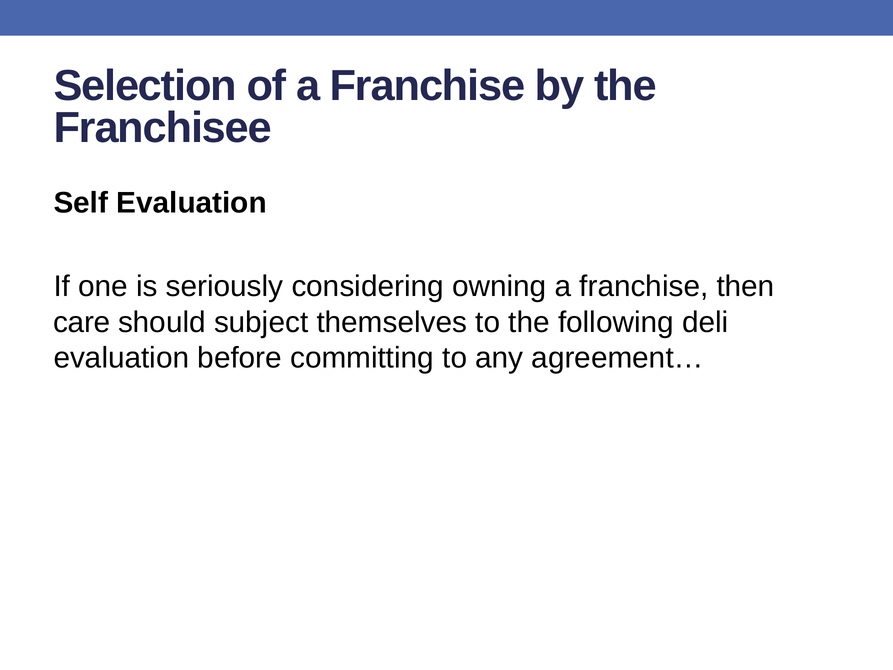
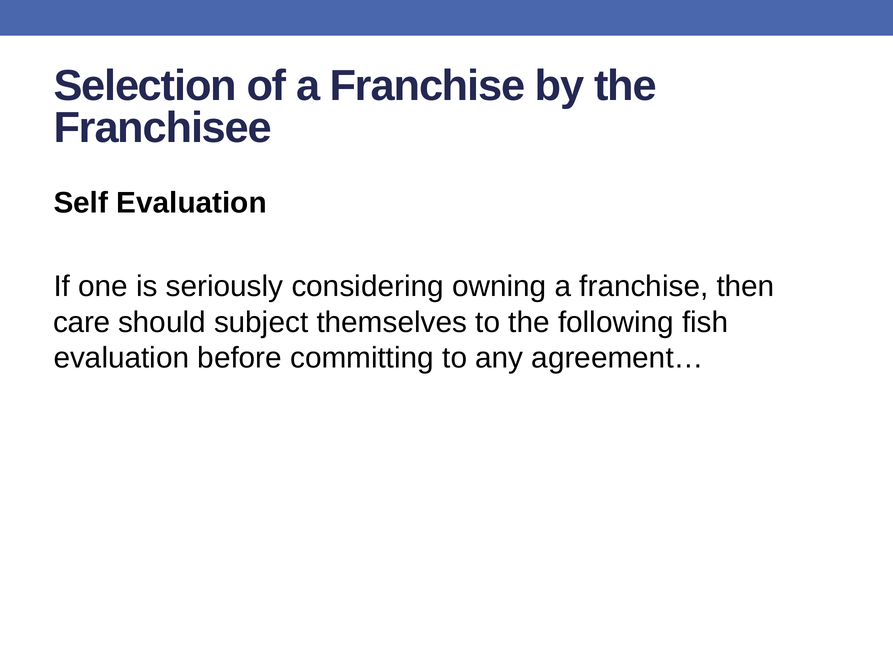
deli: deli -> fish (705, 322)
